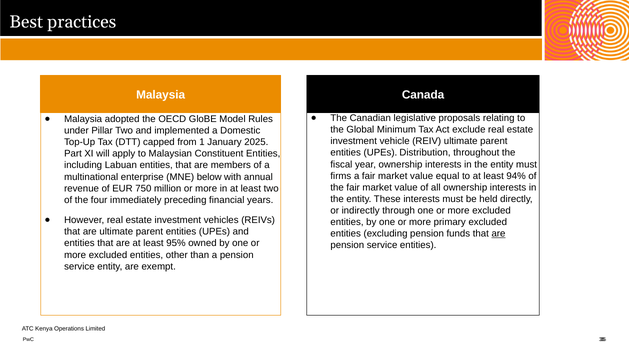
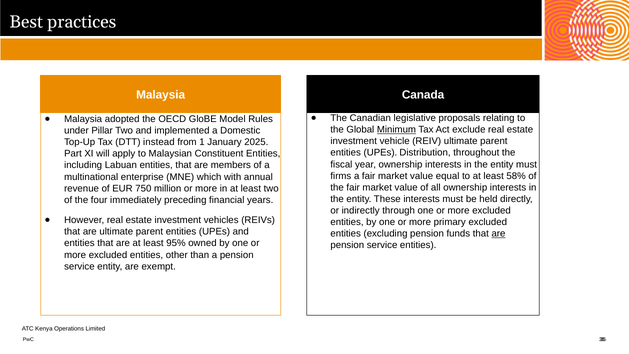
Minimum underline: none -> present (396, 130)
capped: capped -> instead (159, 142)
94%: 94% -> 58% (516, 176)
below: below -> which (209, 177)
